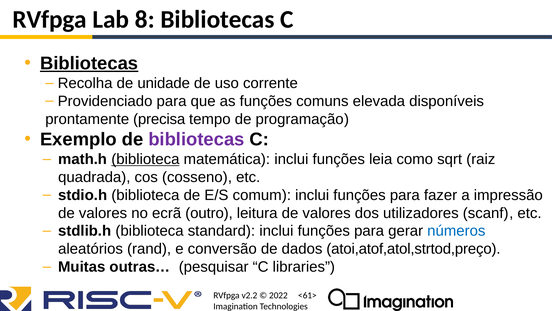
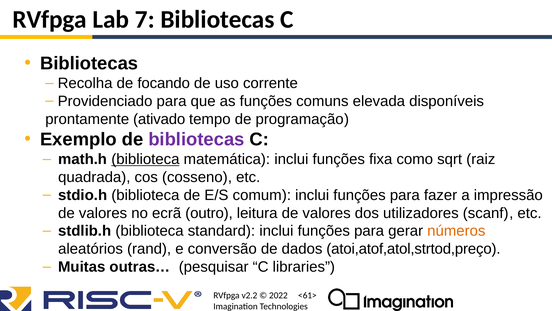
8: 8 -> 7 (145, 20)
Bibliotecas underline: present -> none (89, 63)
unidade: unidade -> focando (164, 83)
precisa: precisa -> ativado (159, 119)
leia: leia -> fixa (381, 159)
números colour: blue -> orange (456, 231)
